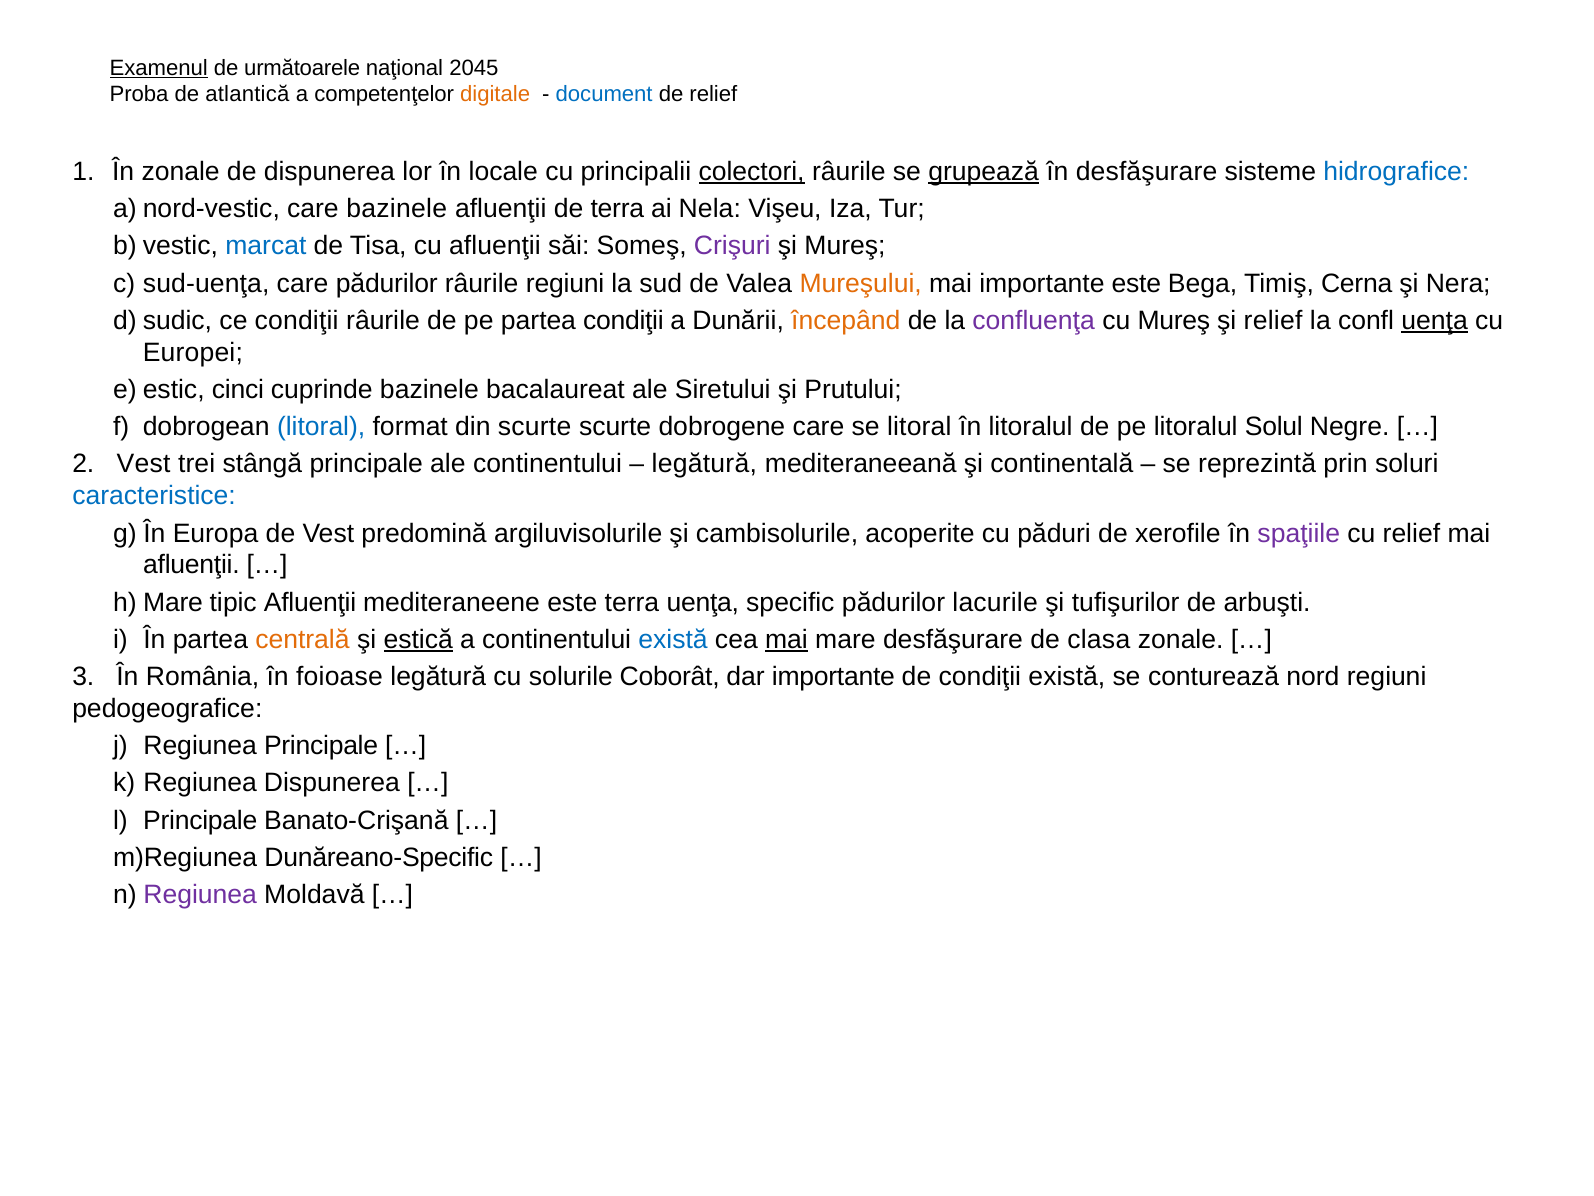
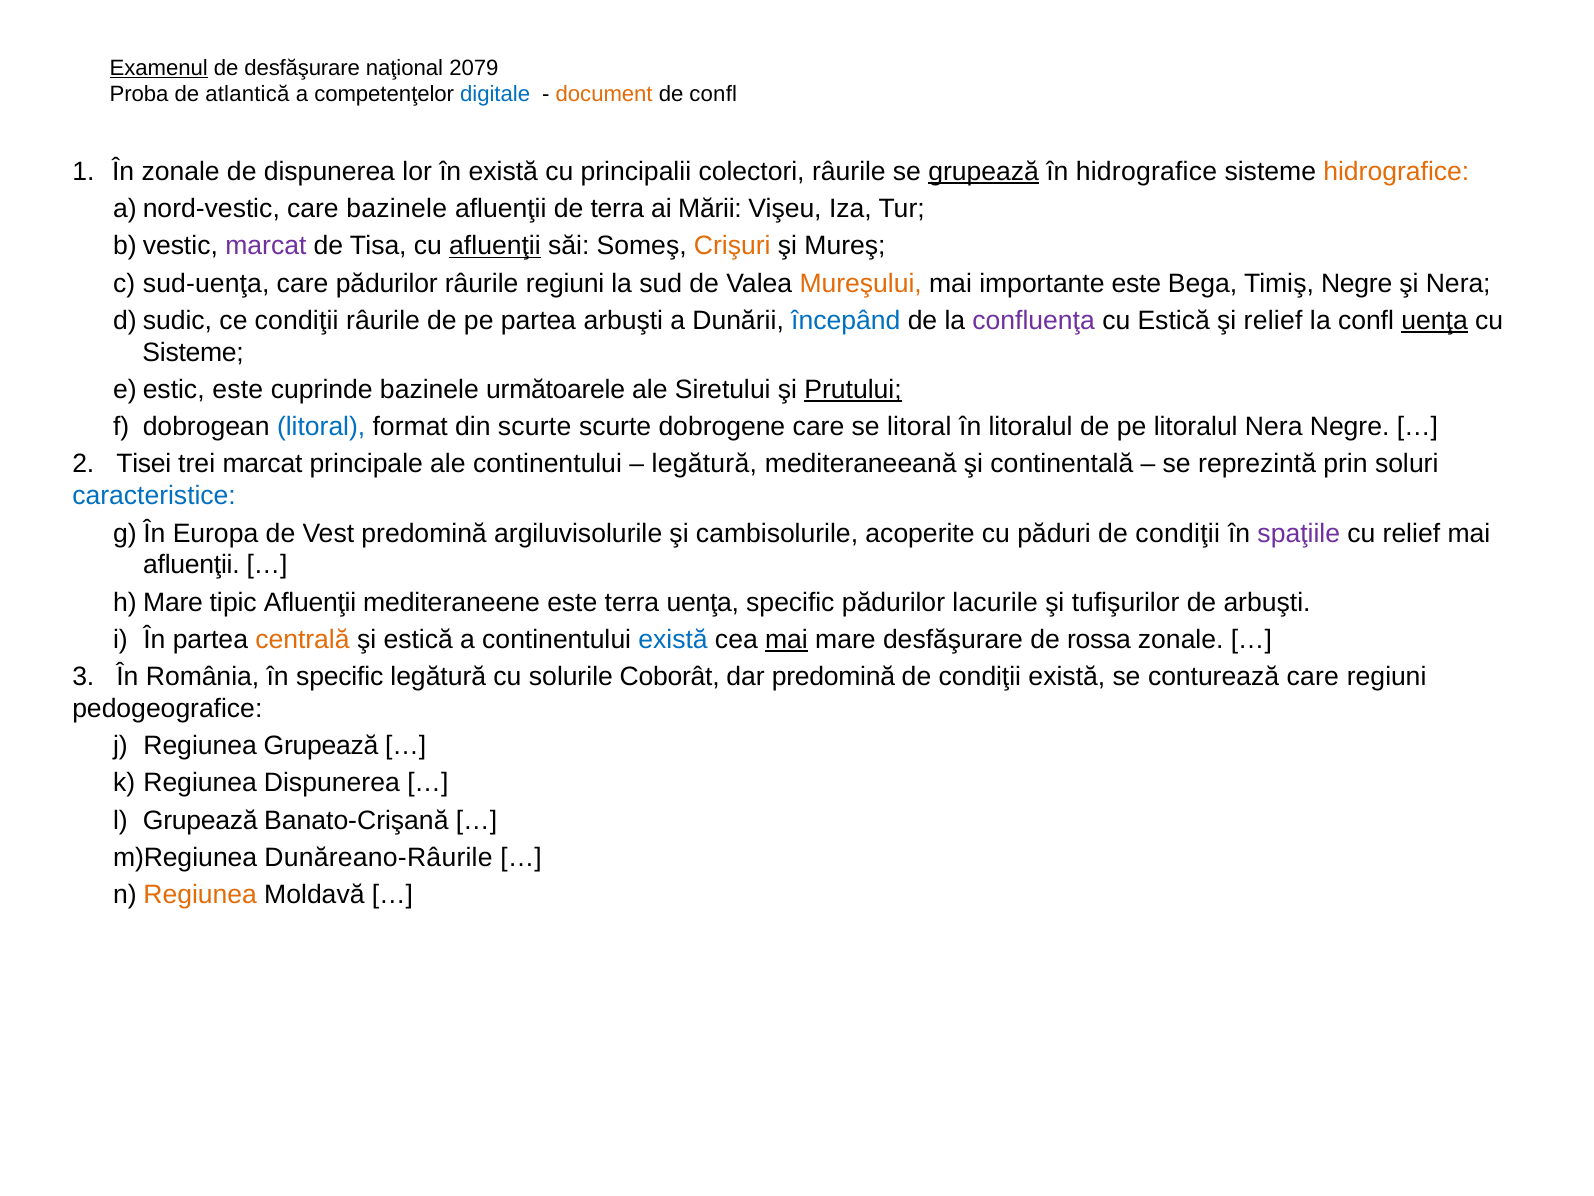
de următoarele: următoarele -> desfăşurare (302, 68)
2045: 2045 -> 2079 (474, 68)
digitale colour: orange -> blue (495, 95)
document colour: blue -> orange (604, 95)
de relief: relief -> confl (713, 95)
în locale: locale -> există (503, 172)
colectori underline: present -> none (752, 172)
în desfăşurare: desfăşurare -> hidrografice (1146, 172)
hidrografice colour: blue -> orange (1396, 172)
Nela: Nela -> Mării (710, 209)
marcat colour: blue -> purple (266, 246)
afluenţii underline: none -> present (495, 246)
Crişuri colour: purple -> orange (732, 246)
Timiş Cerna: Cerna -> Negre (1357, 283)
partea condiţii: condiţii -> arbuşti (623, 320)
începând colour: orange -> blue (846, 320)
cu Mureş: Mureş -> Estică (1174, 320)
Europei: Europei -> Sisteme (193, 352)
cinci: cinci -> este (238, 390)
bacalaureat: bacalaureat -> următoarele (556, 390)
Prutului underline: none -> present (853, 390)
litoralul Solul: Solul -> Nera (1274, 427)
2 Vest: Vest -> Tisei (144, 464)
trei stângă: stângă -> marcat (262, 464)
păduri de xerofile: xerofile -> condiţii (1178, 533)
estică underline: present -> none (418, 639)
clasa: clasa -> rossa (1099, 639)
în foioase: foioase -> specific (340, 677)
dar importante: importante -> predomină (833, 677)
conturează nord: nord -> care (1313, 677)
Regiunea Principale: Principale -> Grupează (321, 746)
Principale: Principale -> Grupează (200, 820)
Dunăreano-Specific: Dunăreano-Specific -> Dunăreano-Râurile (379, 857)
Regiunea colour: purple -> orange (200, 895)
